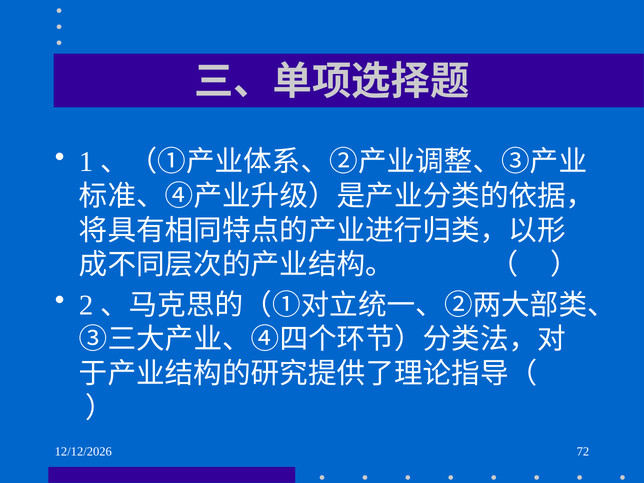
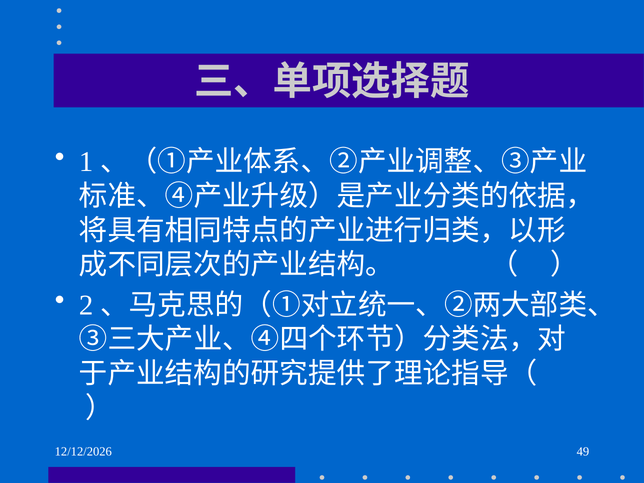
72: 72 -> 49 (583, 452)
